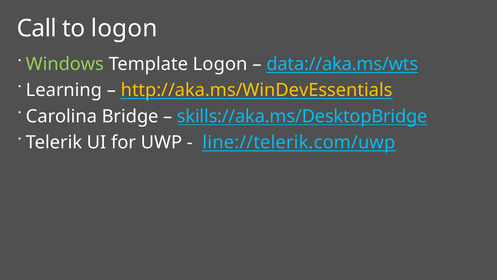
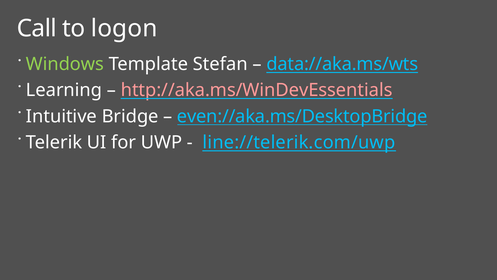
Template Logon: Logon -> Stefan (220, 64)
http://aka.ms/WinDevEssentials colour: yellow -> pink (257, 90)
Carolina: Carolina -> Intuitive (61, 116)
skills://aka.ms/DesktopBridge: skills://aka.ms/DesktopBridge -> even://aka.ms/DesktopBridge (302, 116)
